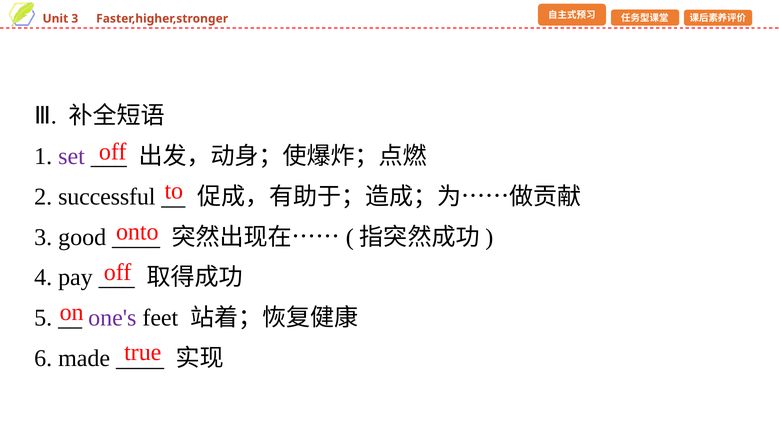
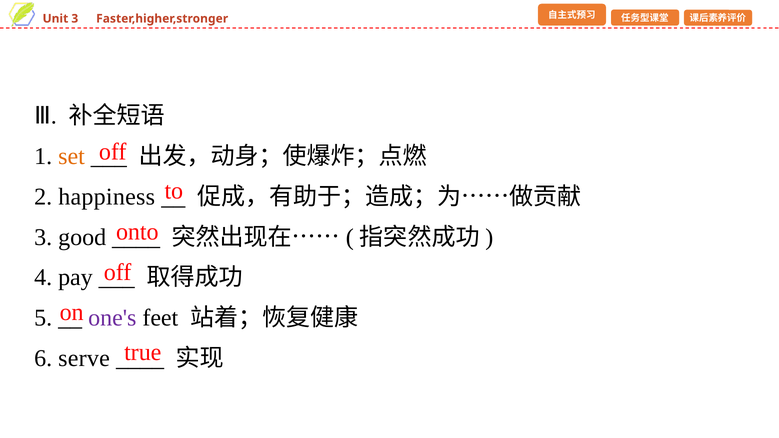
set colour: purple -> orange (71, 156)
successful: successful -> happiness (107, 197)
made: made -> serve (84, 358)
